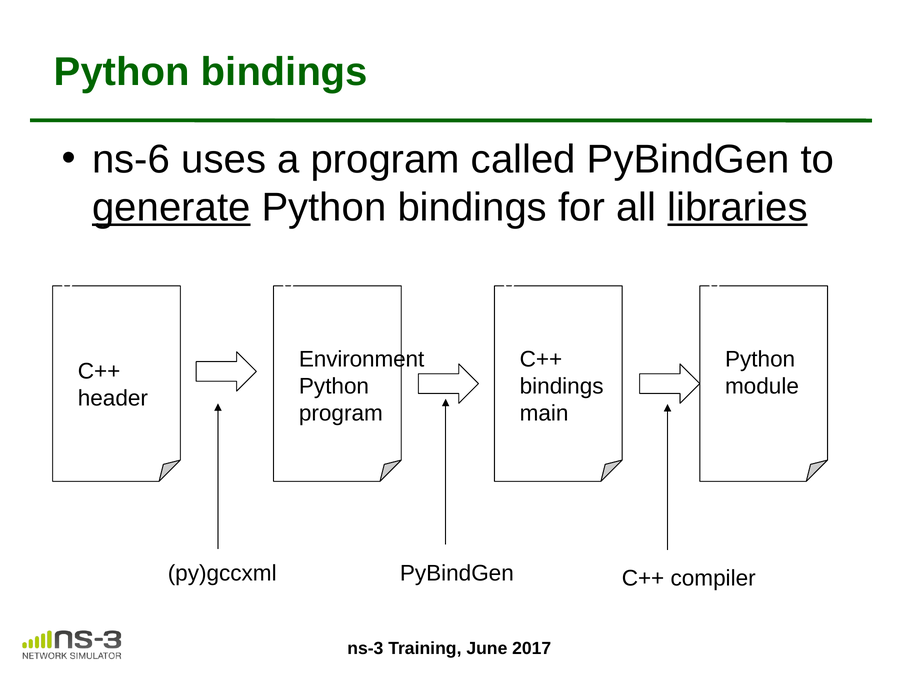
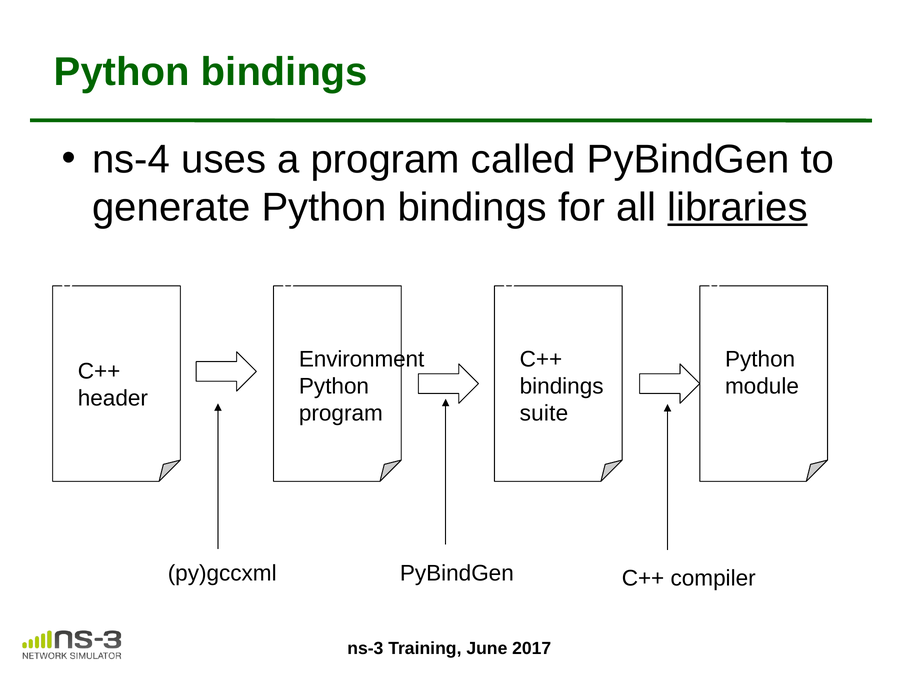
ns-6: ns-6 -> ns-4 (131, 159)
generate underline: present -> none (171, 207)
main: main -> suite (544, 413)
